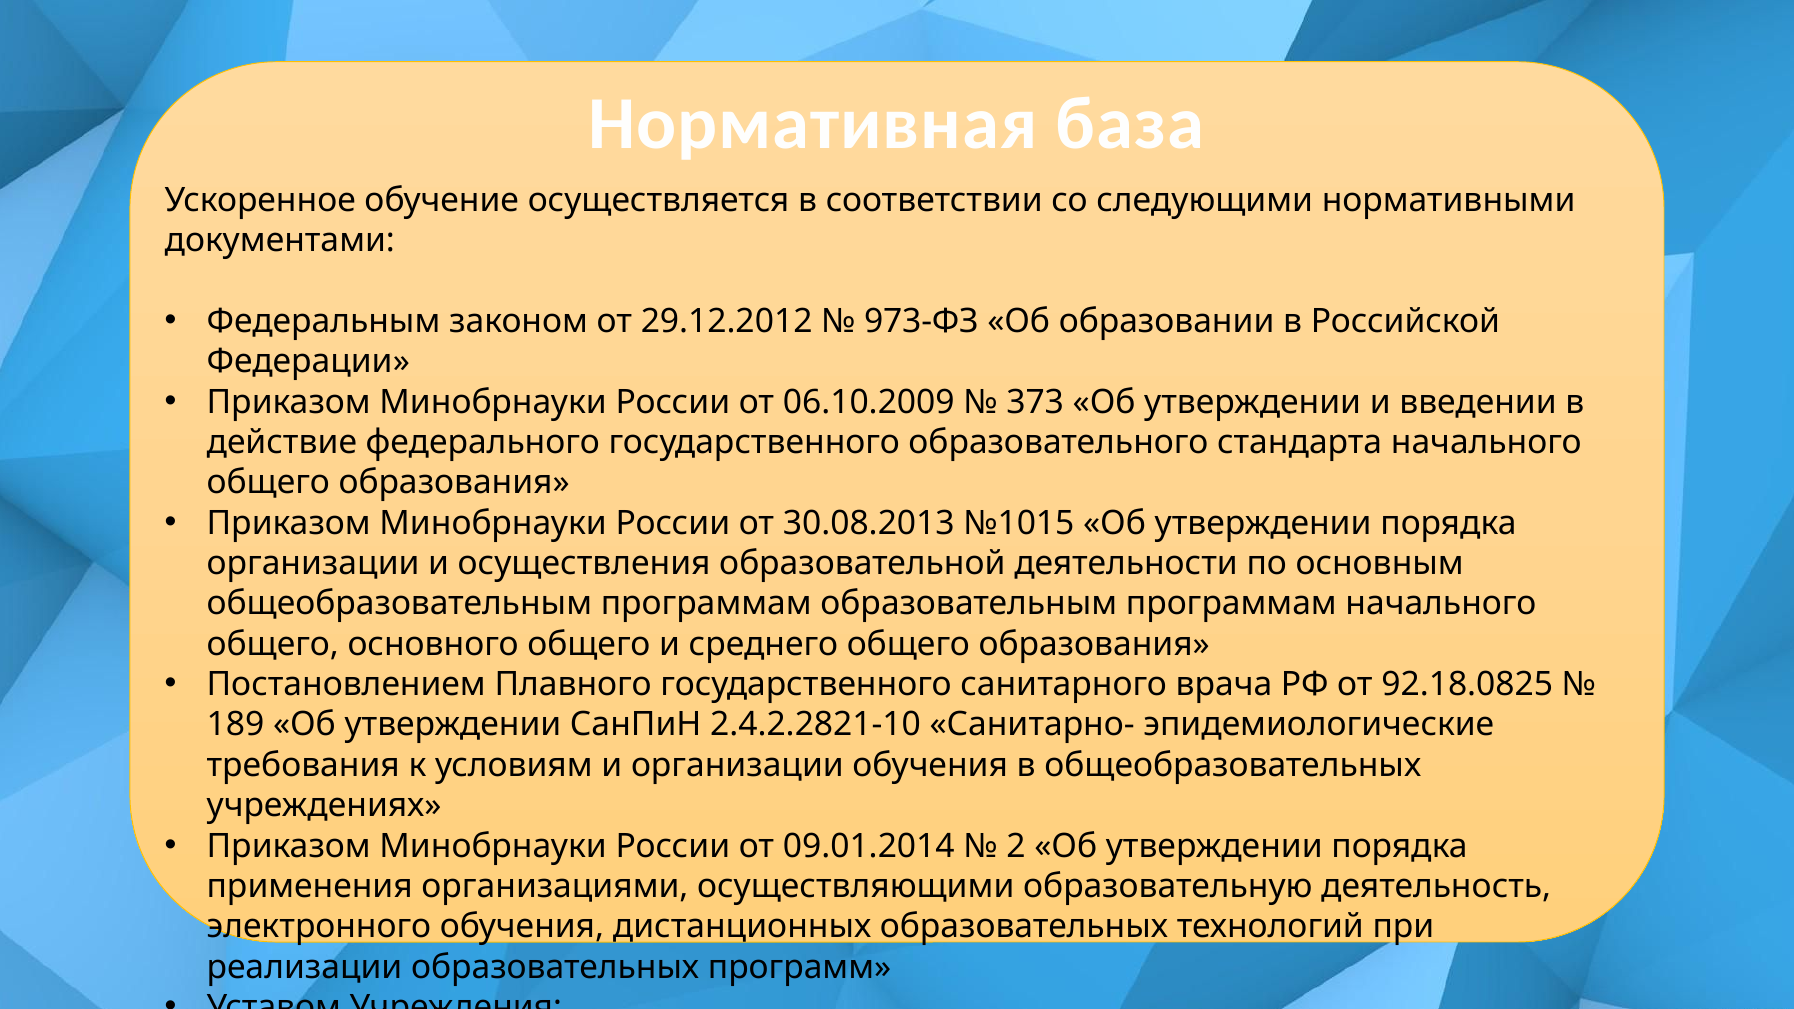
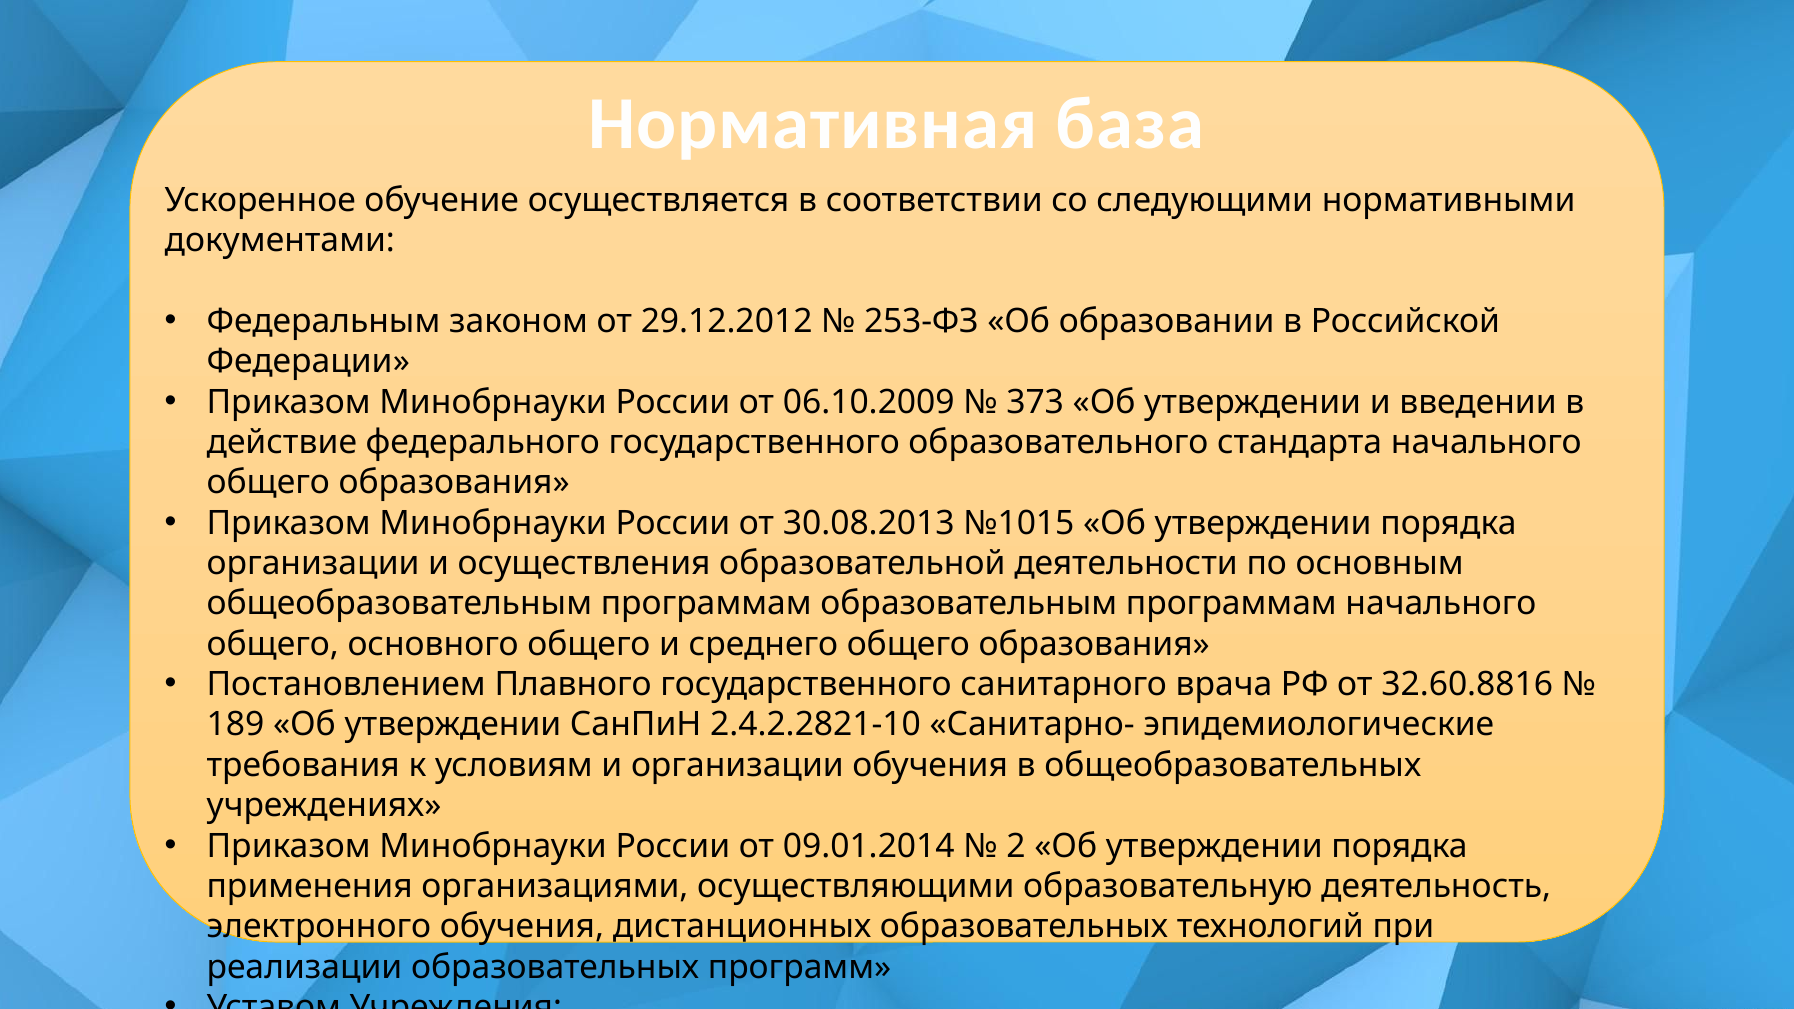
973-ФЗ: 973-ФЗ -> 253-ФЗ (921, 321)
92.18.0825: 92.18.0825 -> 32.60.8816 (1467, 685)
